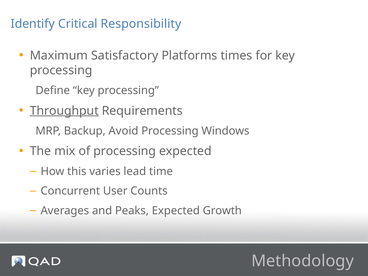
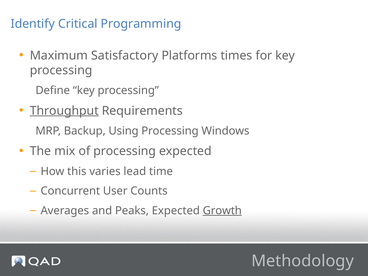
Responsibility: Responsibility -> Programming (141, 24)
Avoid: Avoid -> Using (124, 131)
Growth underline: none -> present (222, 211)
